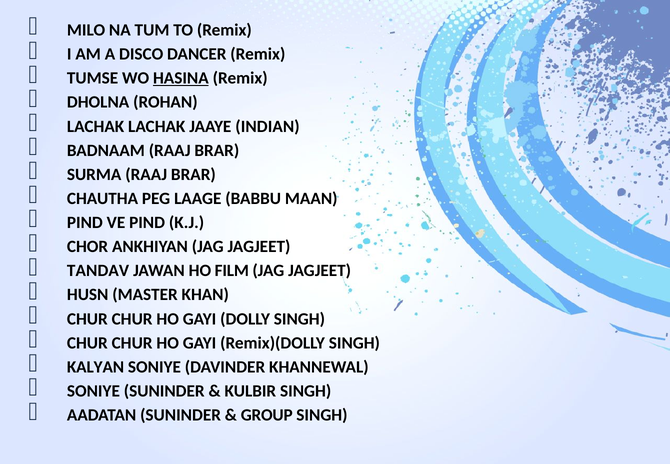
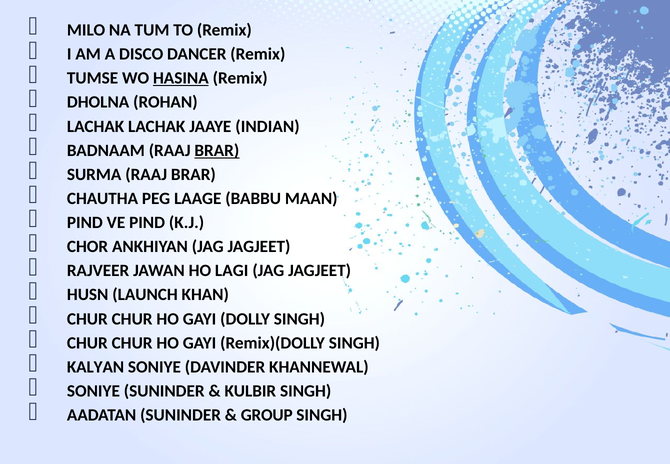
BRAR underline: none -> present (217, 150)
TANDAV: TANDAV -> RAJVEER (98, 271)
FILM: FILM -> LAGI (232, 271)
MASTER: MASTER -> LAUNCH (145, 295)
